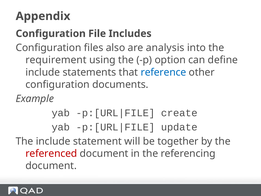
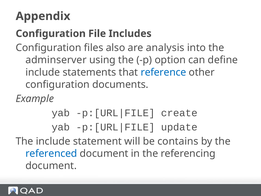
requirement: requirement -> adminserver (56, 60)
together: together -> contains (178, 141)
referenced colour: red -> blue (51, 153)
